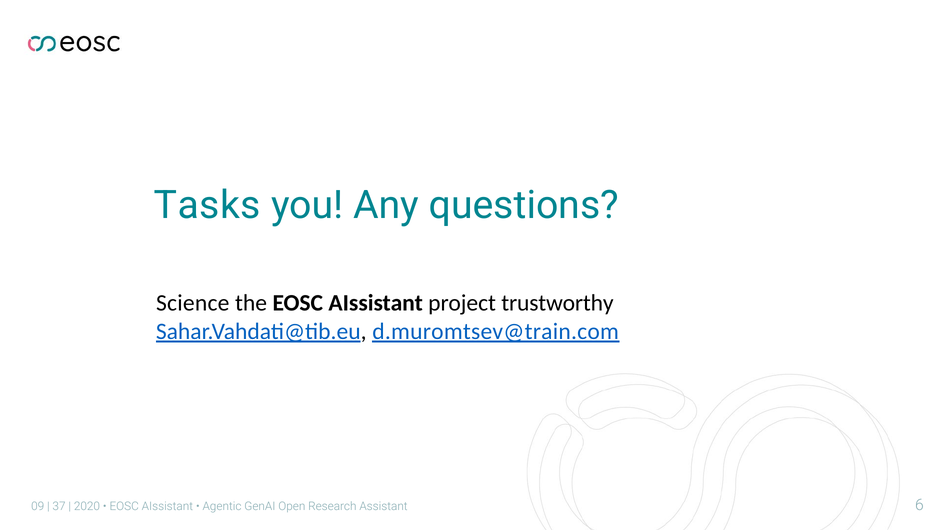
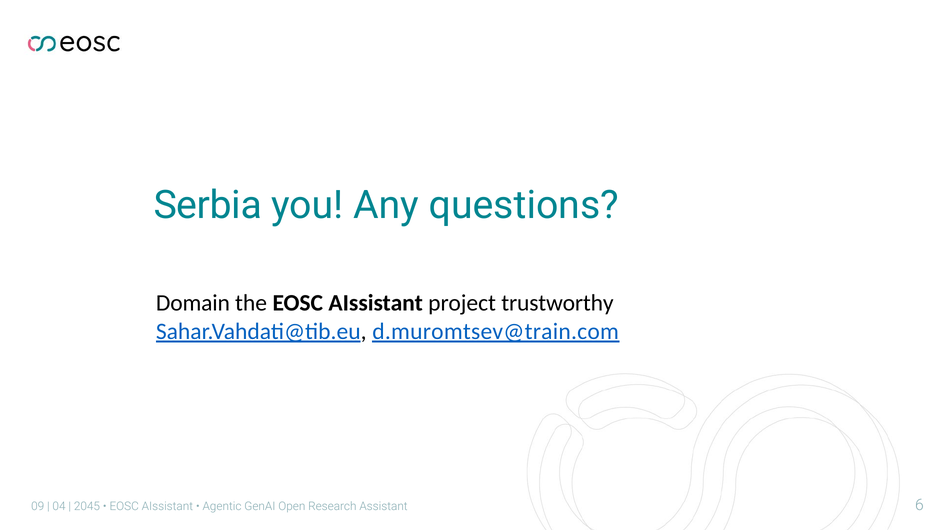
Tasks: Tasks -> Serbia (208, 205)
Science: Science -> Domain (193, 303)
37: 37 -> 04 (59, 507)
2020: 2020 -> 2045 (87, 507)
